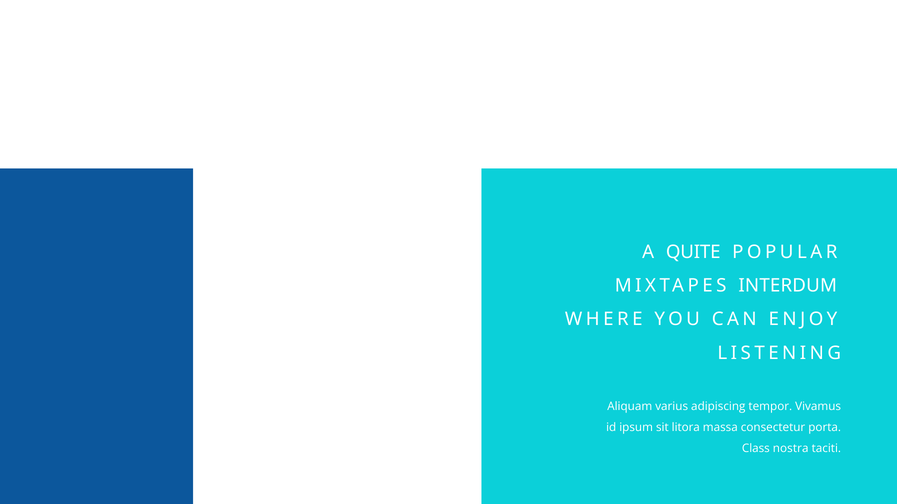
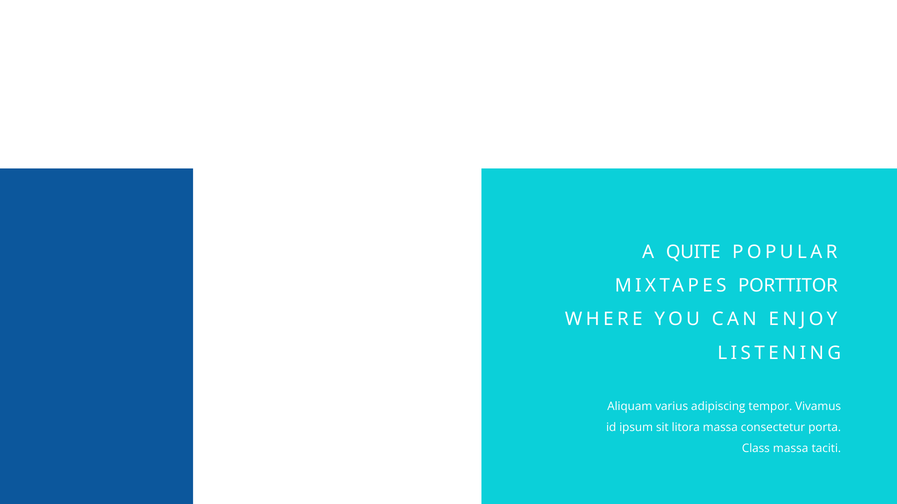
INTERDUM: INTERDUM -> PORTTITOR (788, 286)
Class nostra: nostra -> massa (791, 449)
